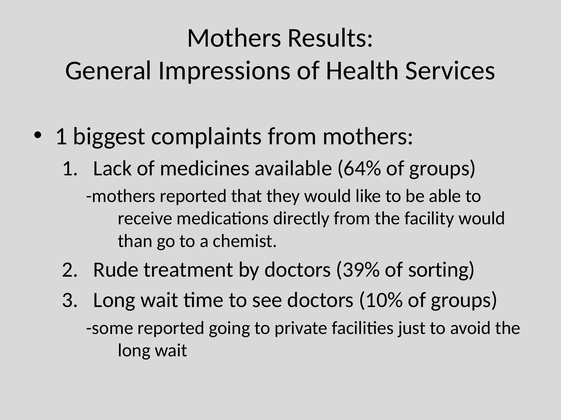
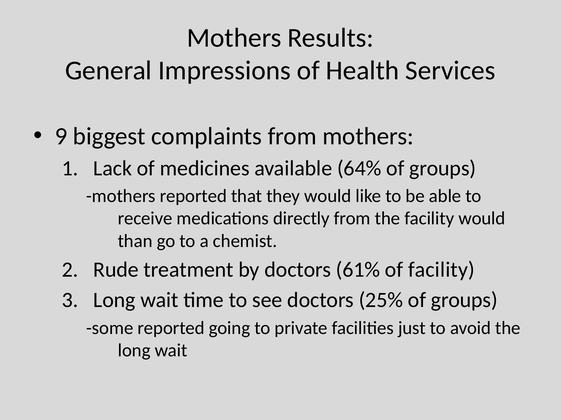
1: 1 -> 9 (61, 136)
39%: 39% -> 61% (358, 270)
of sorting: sorting -> facility (441, 270)
10%: 10% -> 25% (381, 301)
